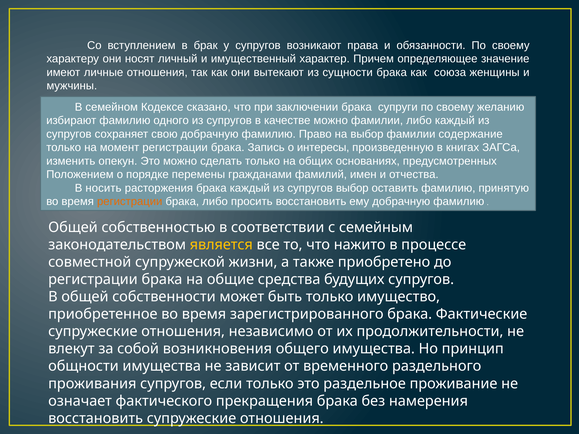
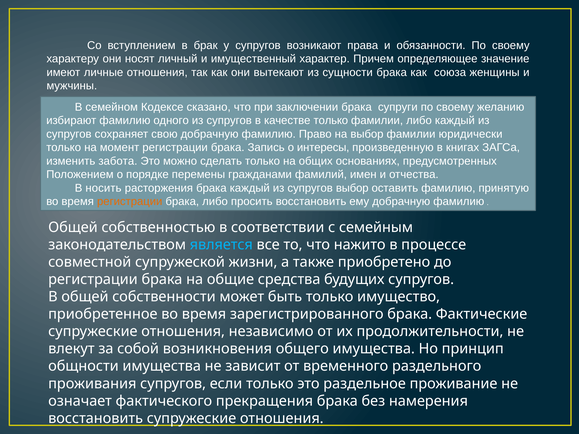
качестве можно: можно -> только (331, 121)
содержание: содержание -> юридически (471, 134)
опекун: опекун -> забота (118, 161)
является colour: yellow -> light blue (221, 245)
